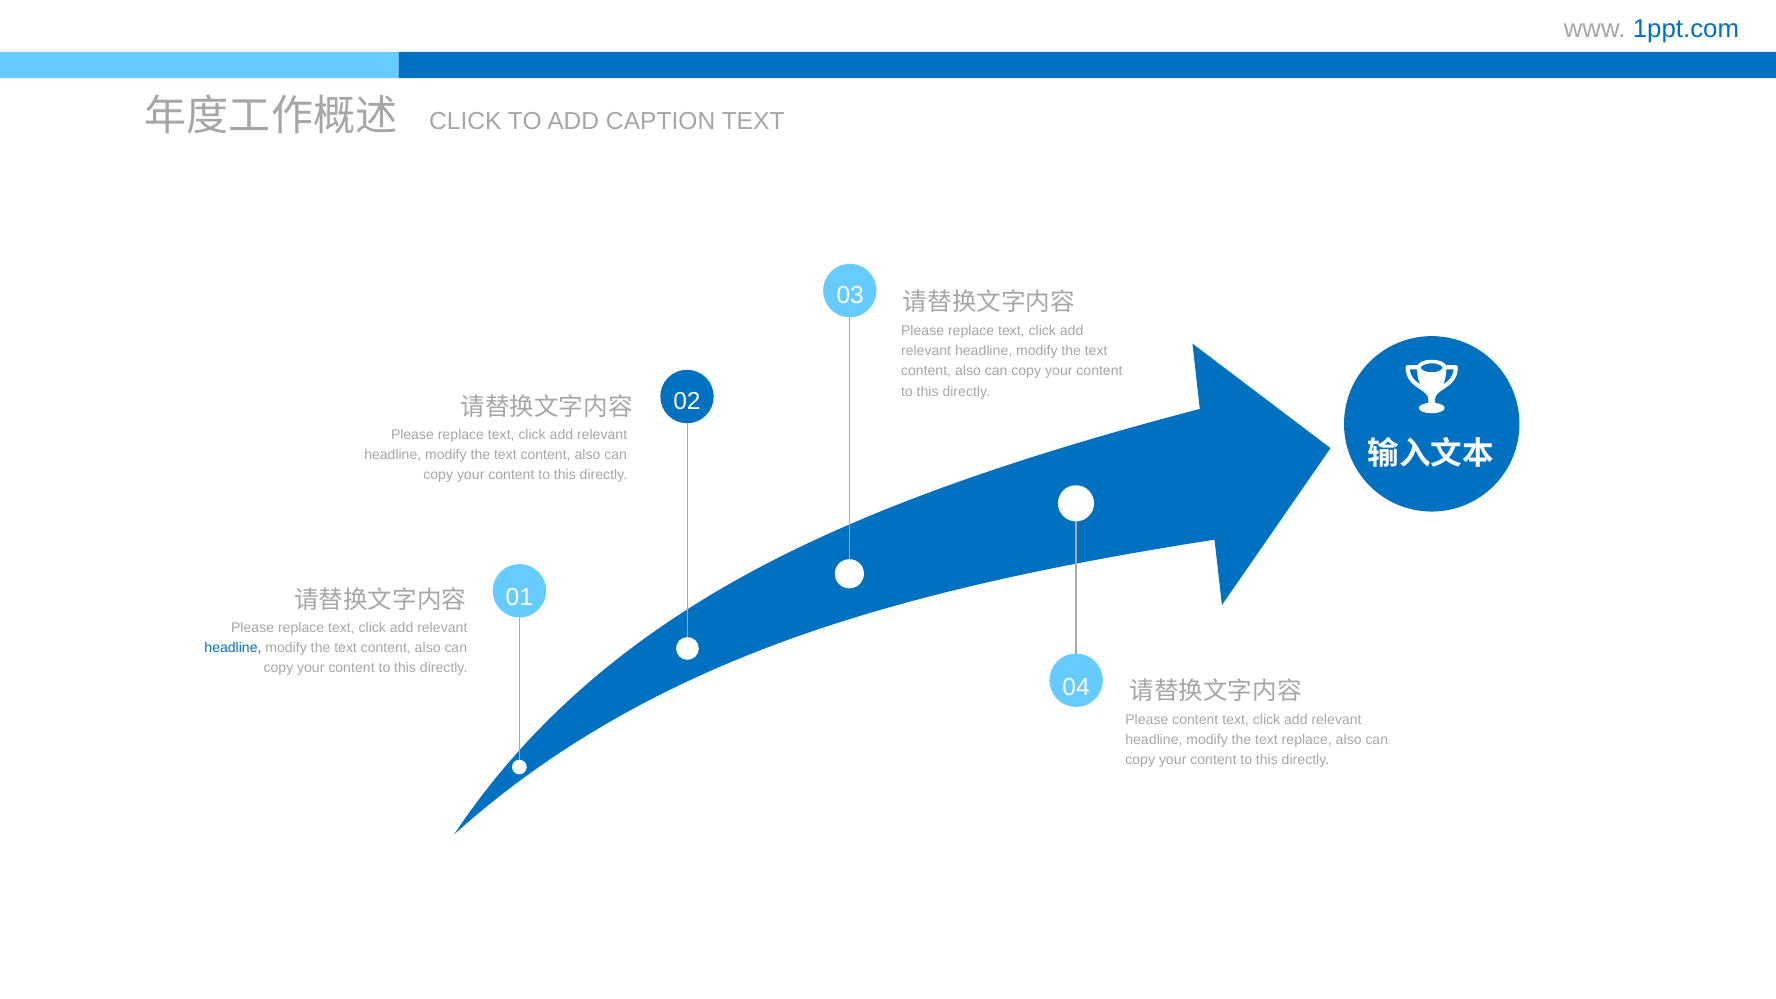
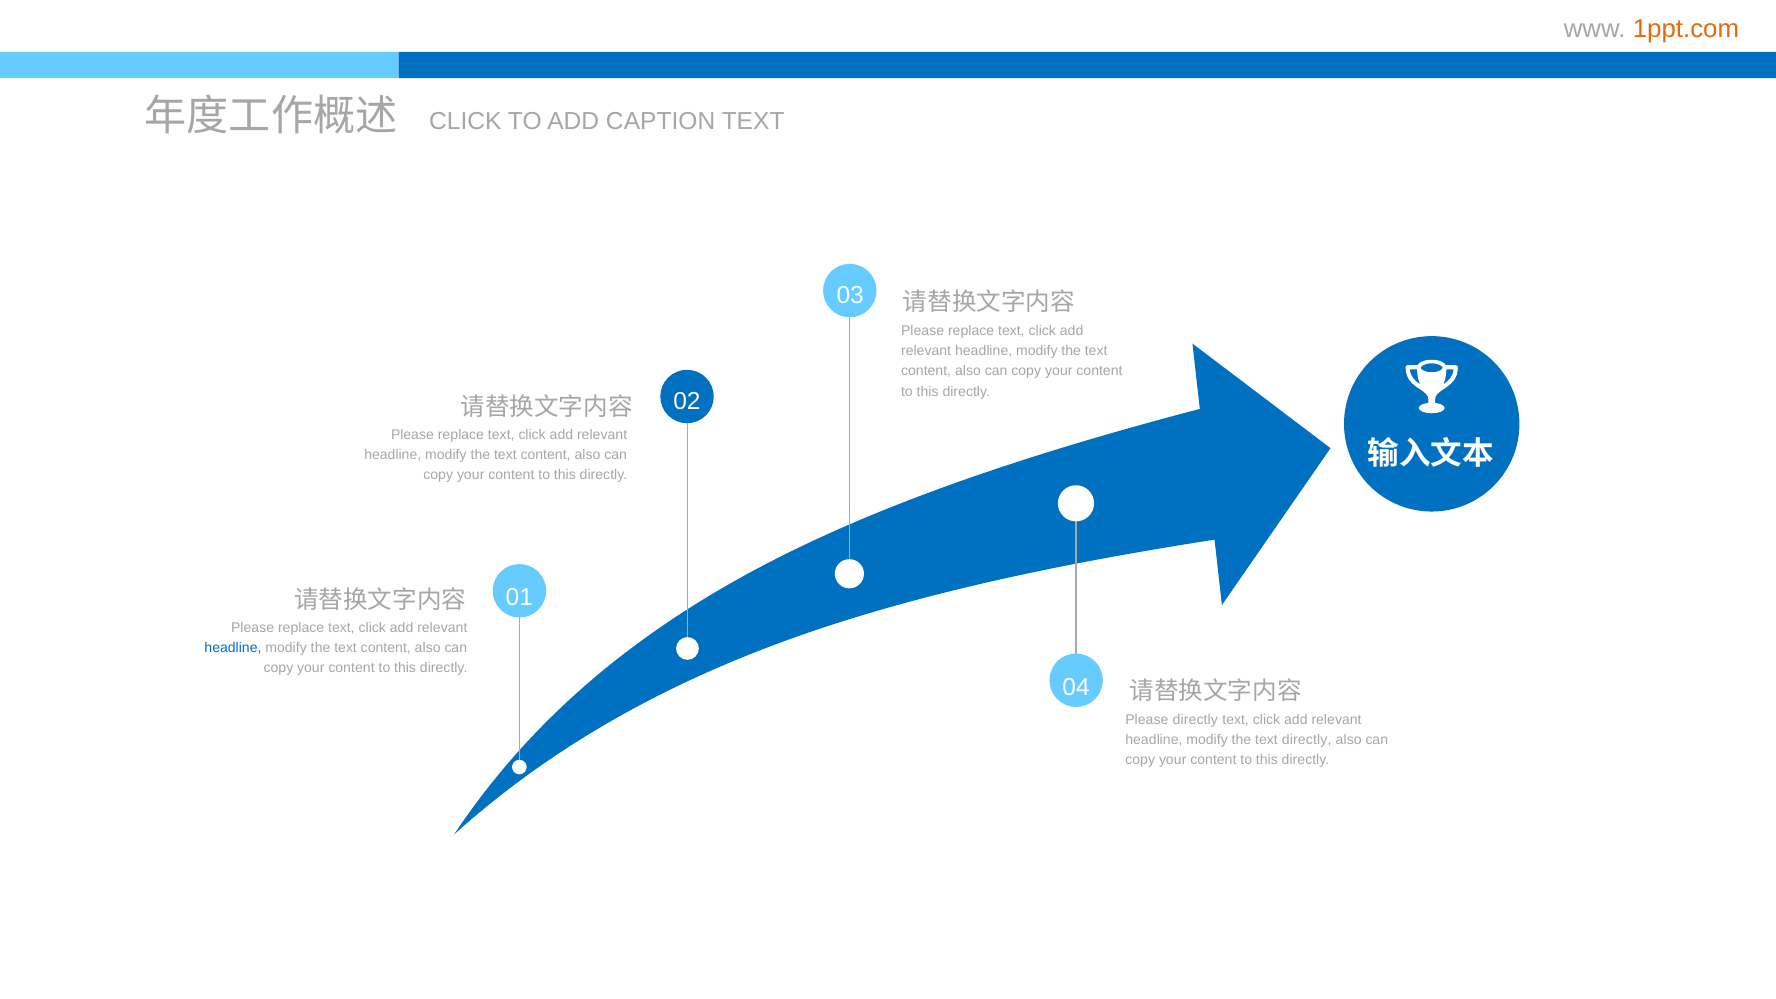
1ppt.com colour: blue -> orange (1686, 29)
Please content: content -> directly (1195, 720)
text replace: replace -> directly (1307, 740)
